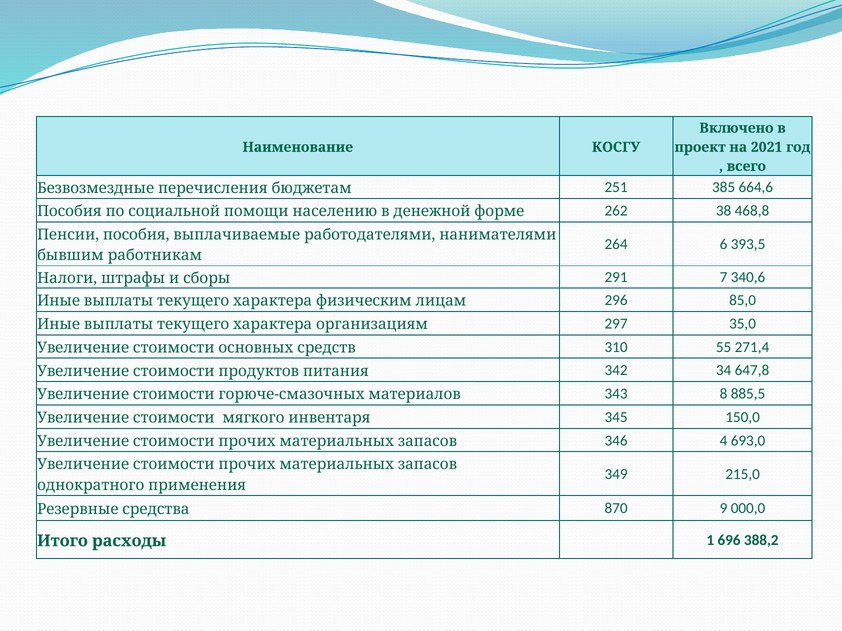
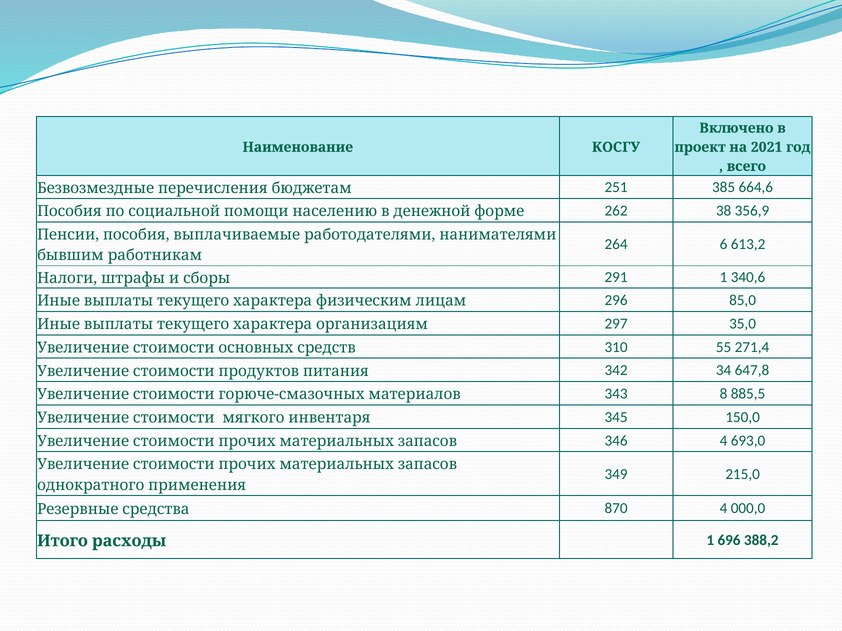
468,8: 468,8 -> 356,9 (752, 211)
393,5: 393,5 -> 613,2 (748, 245)
291 7: 7 -> 1 (724, 278)
870 9: 9 -> 4 (724, 509)
